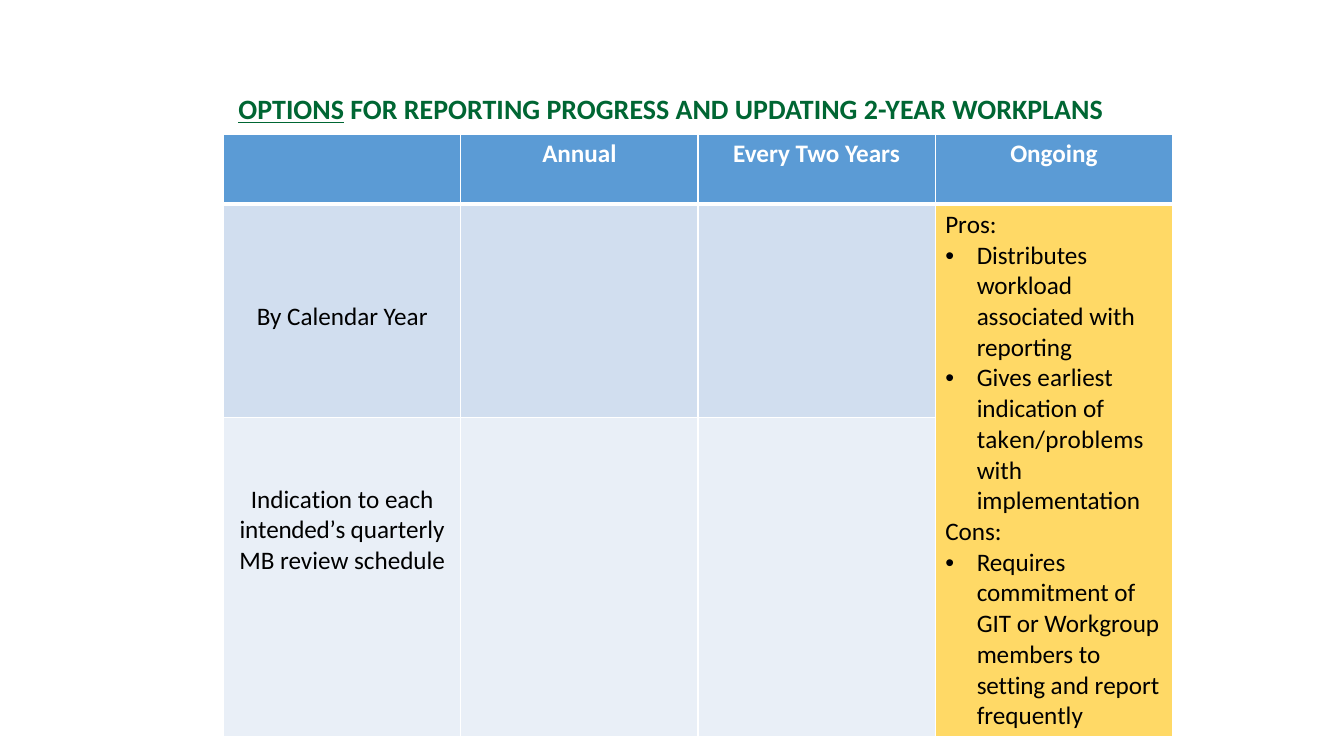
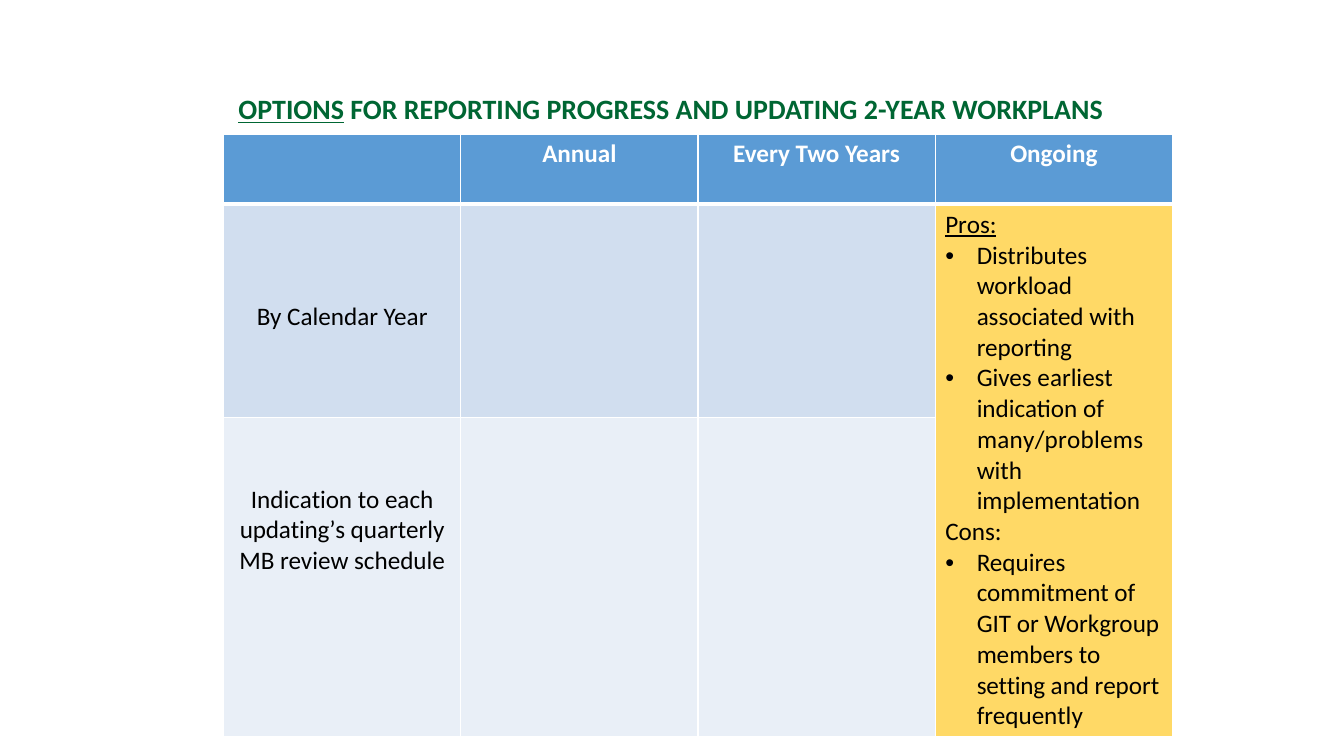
Pros underline: none -> present (971, 225)
taken/problems: taken/problems -> many/problems (1060, 440)
intended’s: intended’s -> updating’s (293, 530)
